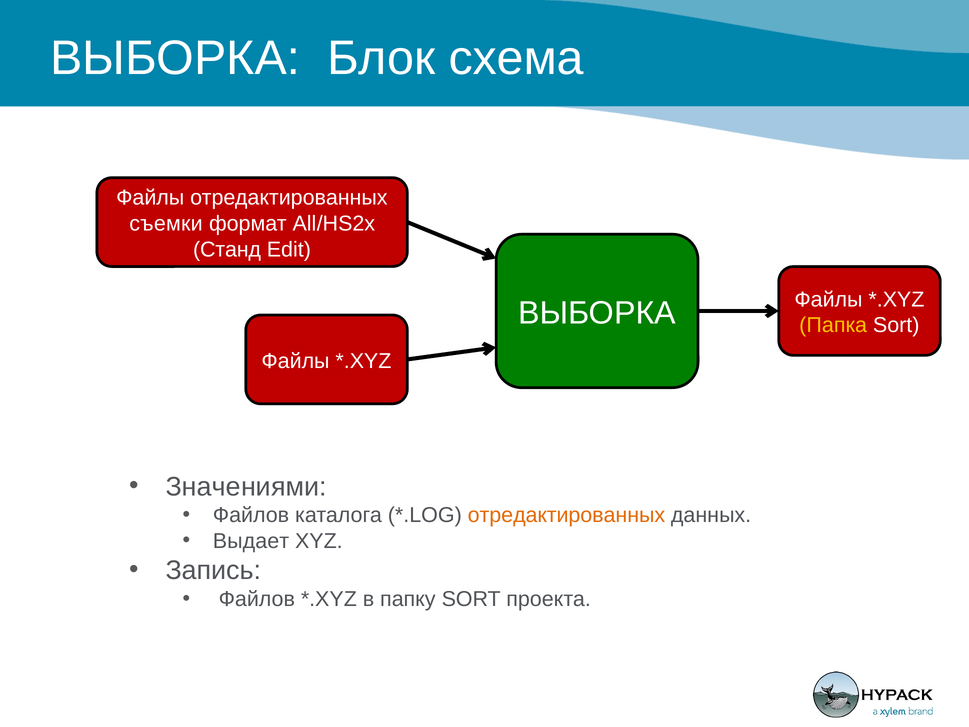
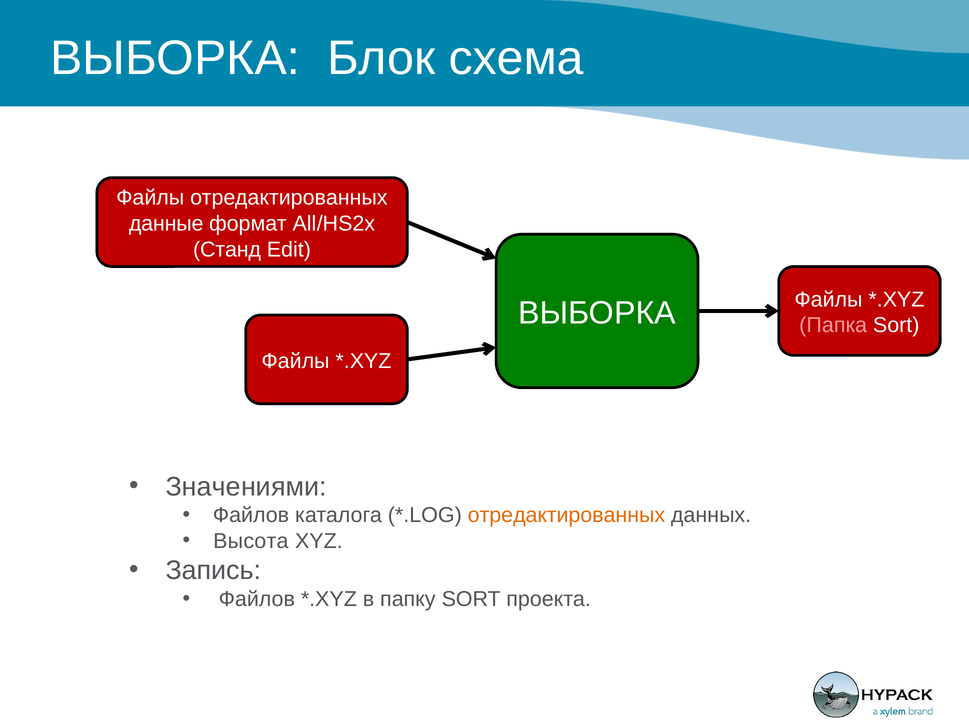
съемки: съемки -> данные (166, 224)
Папка colour: yellow -> pink (833, 325)
Выдает: Выдает -> Высота (251, 541)
